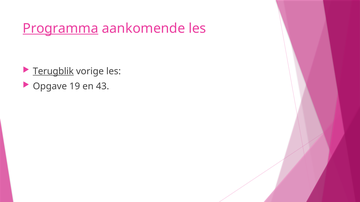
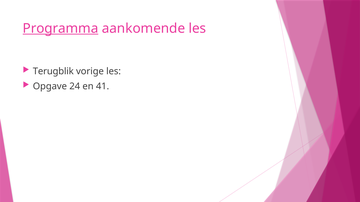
Terugblik underline: present -> none (53, 71)
19: 19 -> 24 (75, 86)
43: 43 -> 41 (103, 86)
